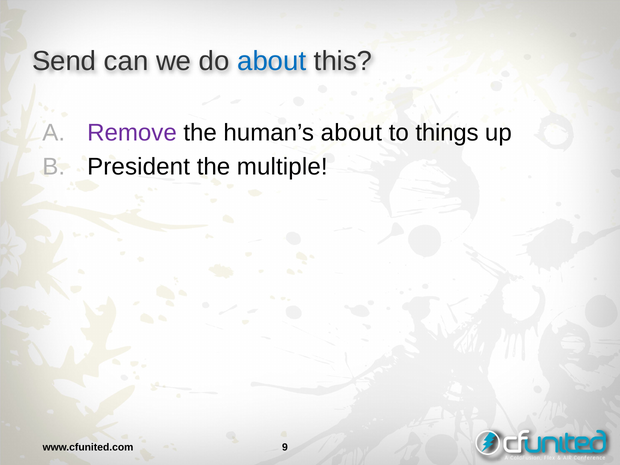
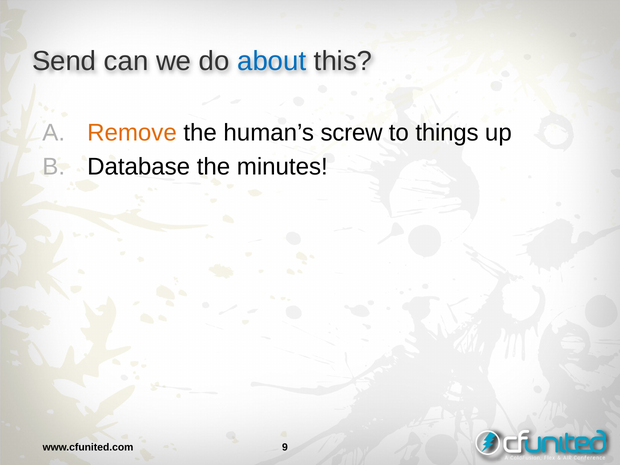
Remove colour: purple -> orange (132, 133)
human’s about: about -> screw (352, 133)
President: President -> Database (139, 167)
multiple: multiple -> minutes (282, 167)
